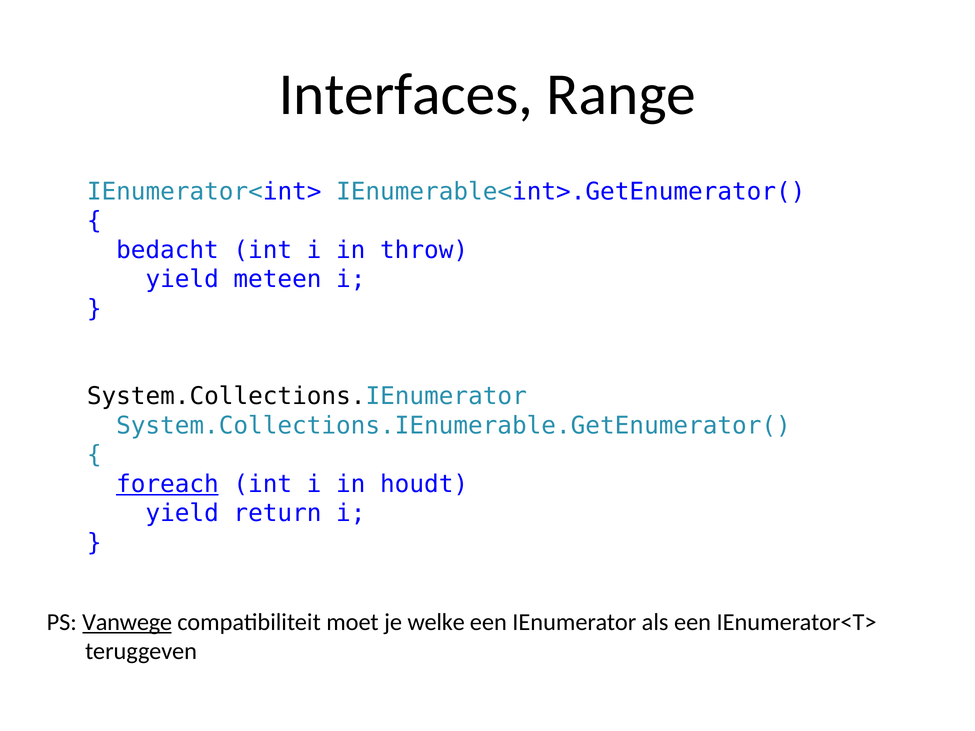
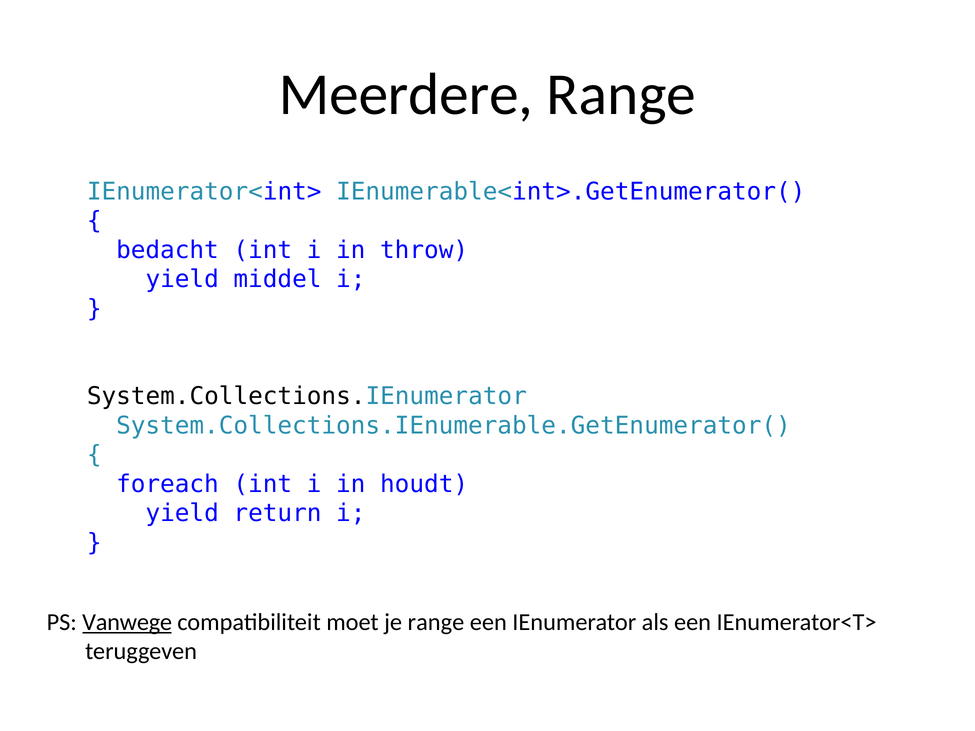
Interfaces: Interfaces -> Meerdere (406, 94)
meteen: meteen -> middel (277, 279)
foreach underline: present -> none (167, 484)
je welke: welke -> range (436, 622)
